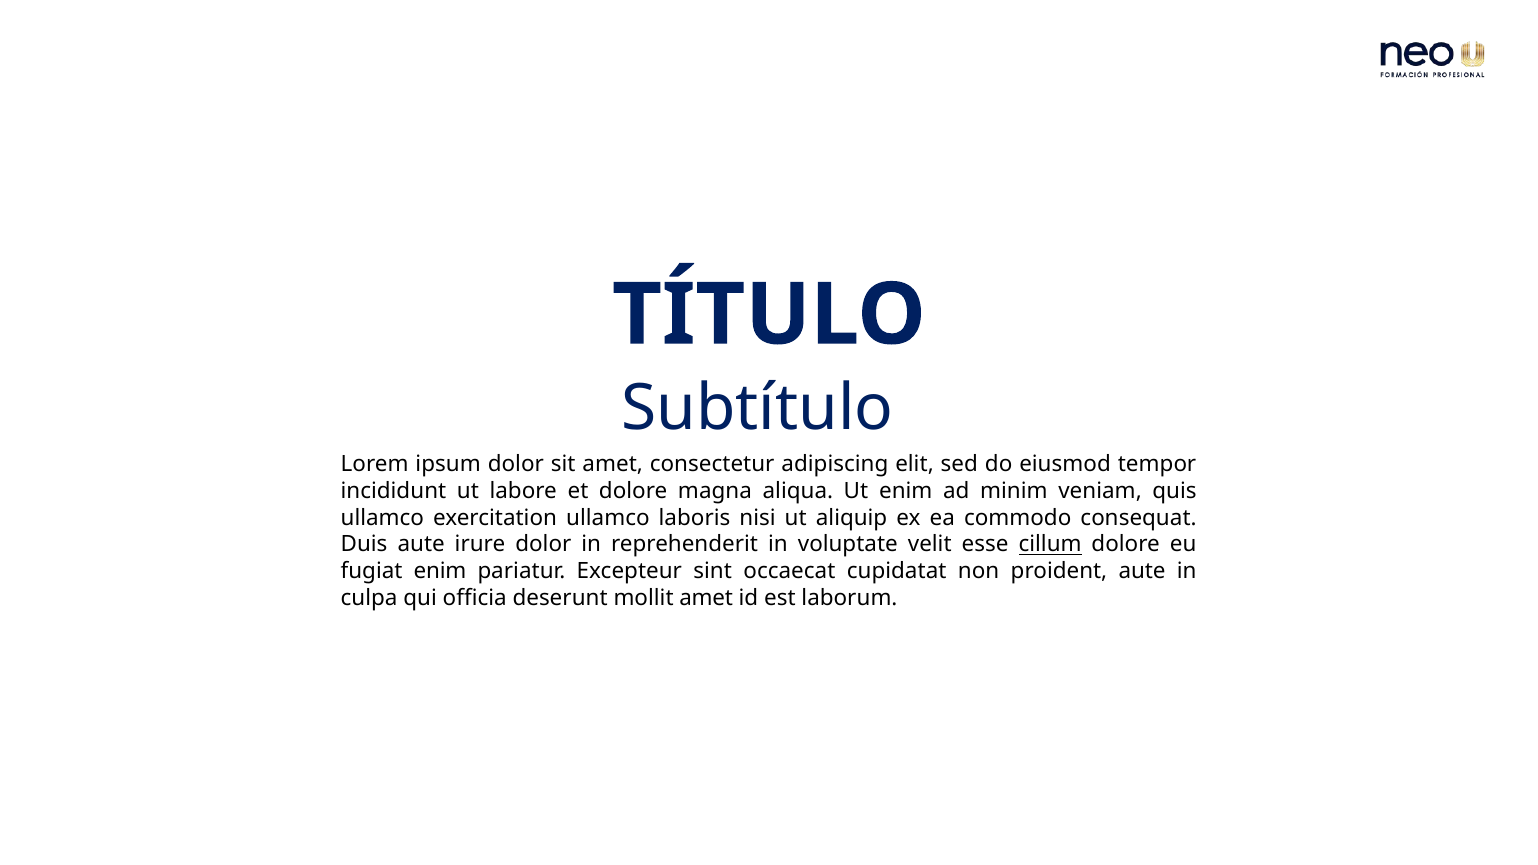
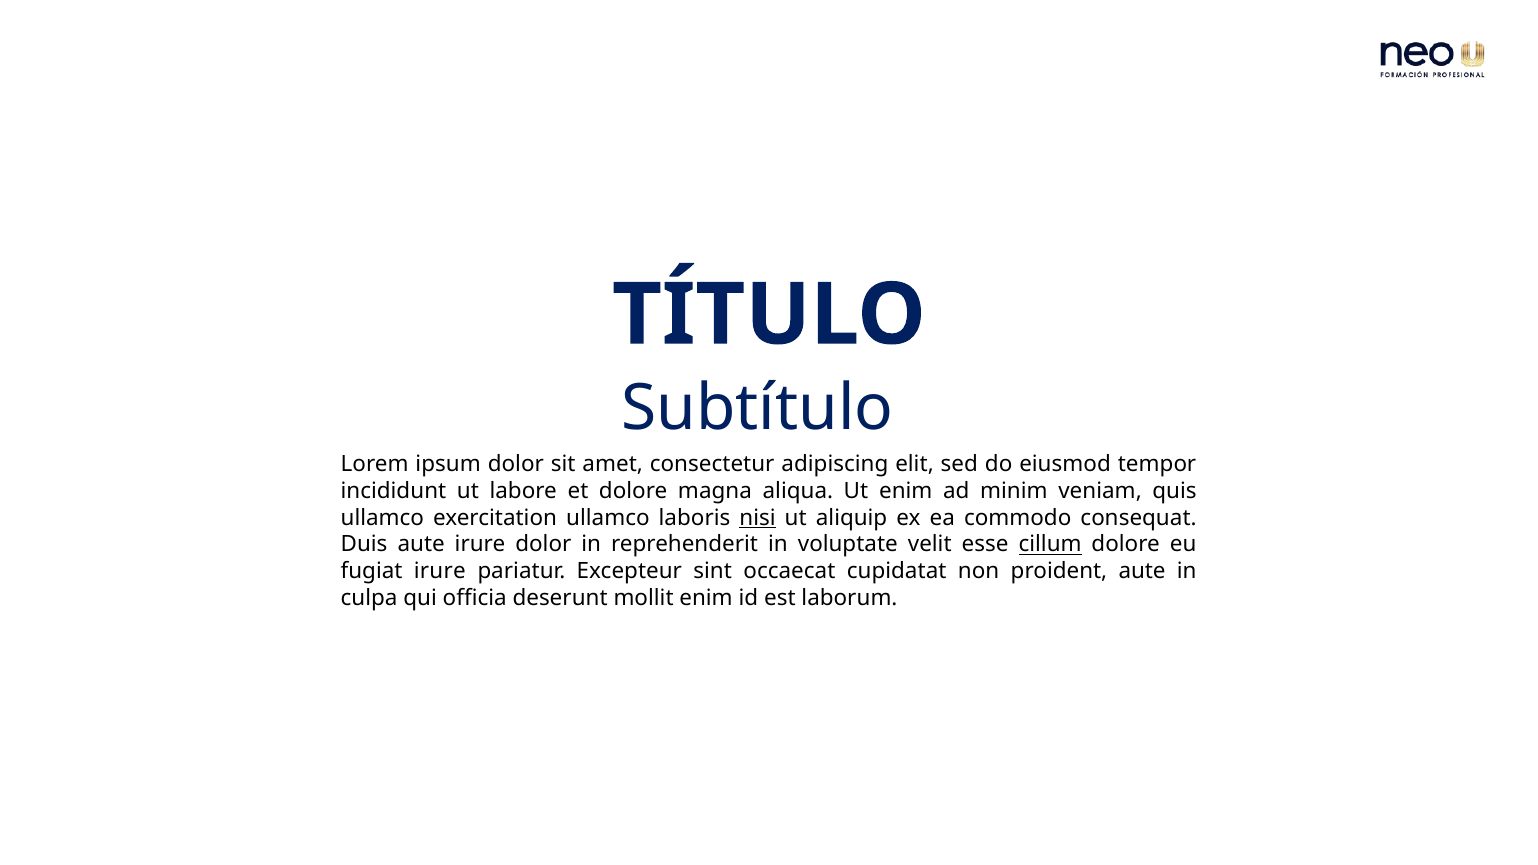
nisi underline: none -> present (758, 518)
fugiat enim: enim -> irure (440, 572)
mollit amet: amet -> enim (706, 598)
